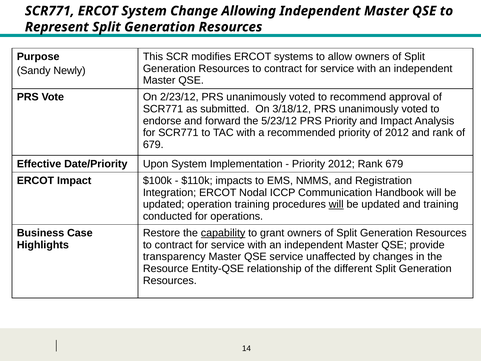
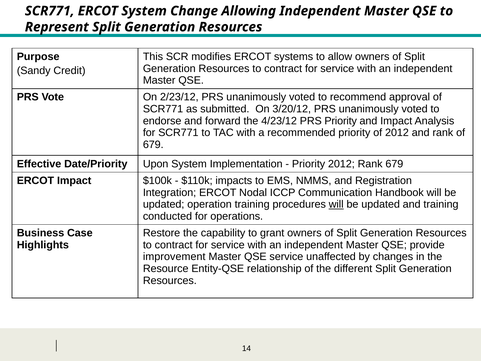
Newly: Newly -> Credit (69, 71)
3/18/12: 3/18/12 -> 3/20/12 (292, 109)
5/23/12: 5/23/12 -> 4/23/12 (279, 121)
capability underline: present -> none (223, 233)
transparency: transparency -> improvement (174, 257)
